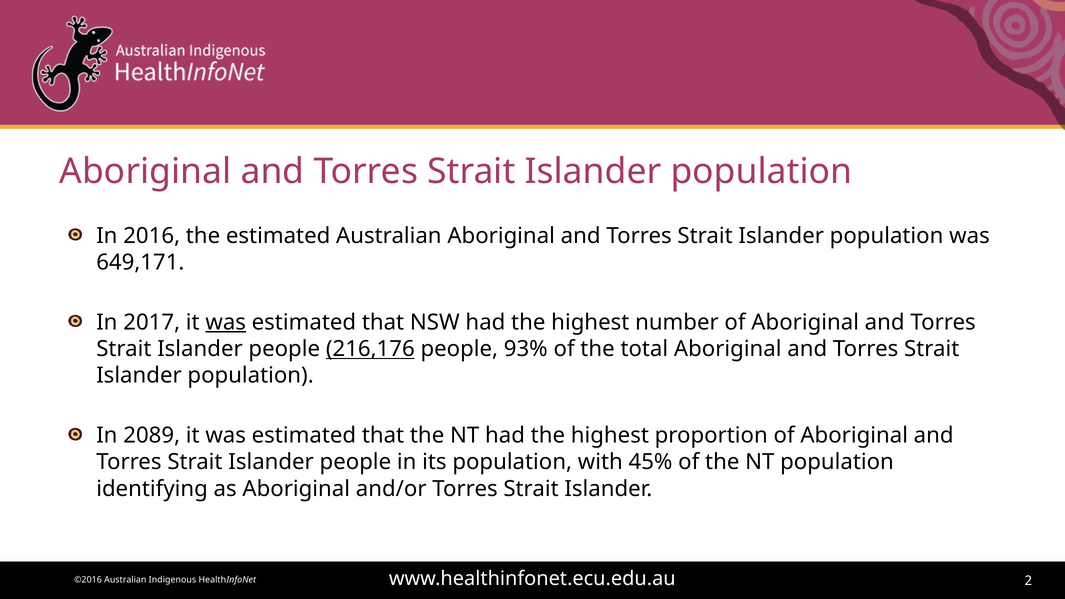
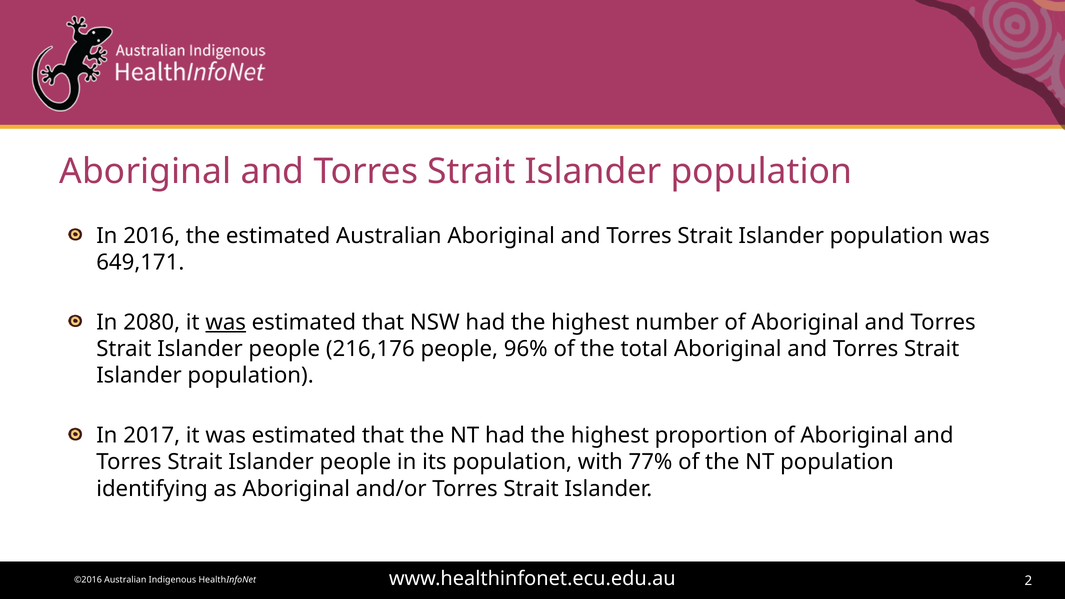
2017: 2017 -> 2080 (152, 322)
216,176 underline: present -> none (370, 349)
93%: 93% -> 96% (526, 349)
2089: 2089 -> 2017 (152, 436)
45%: 45% -> 77% (650, 462)
